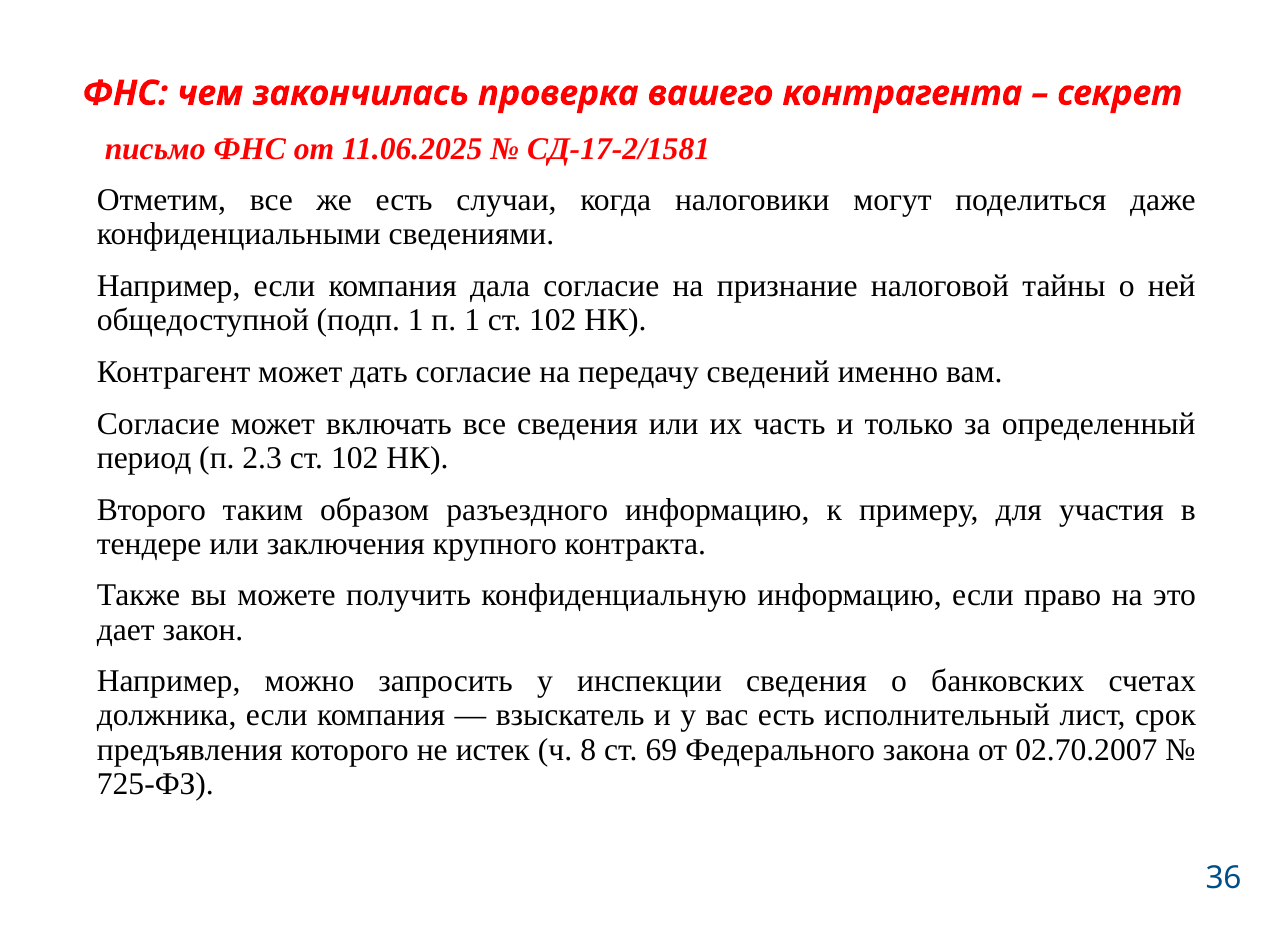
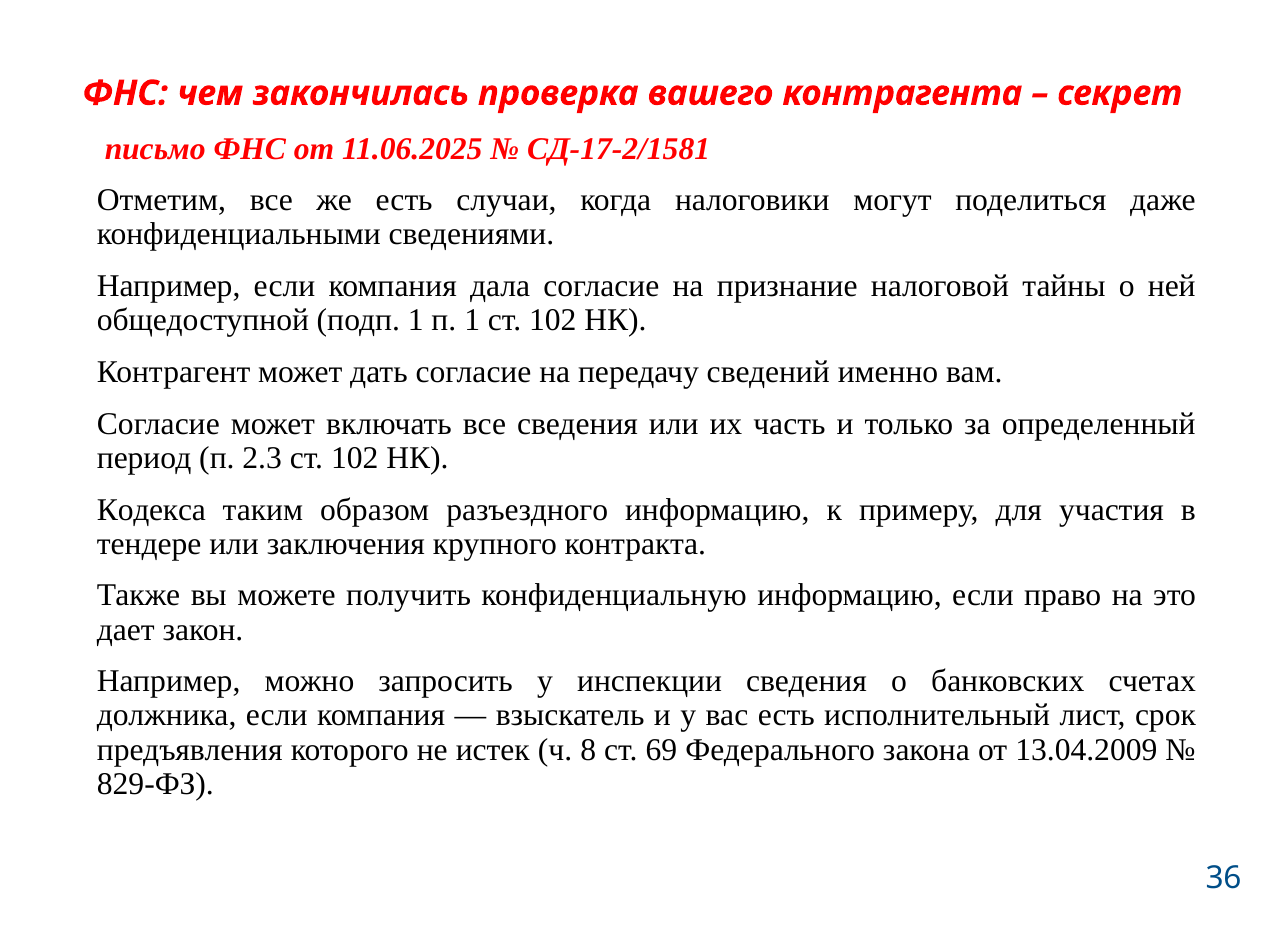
Второго: Второго -> Кодекса (151, 510)
02.70.2007: 02.70.2007 -> 13.04.2009 (1086, 750)
725-ФЗ: 725-ФЗ -> 829-ФЗ (155, 784)
